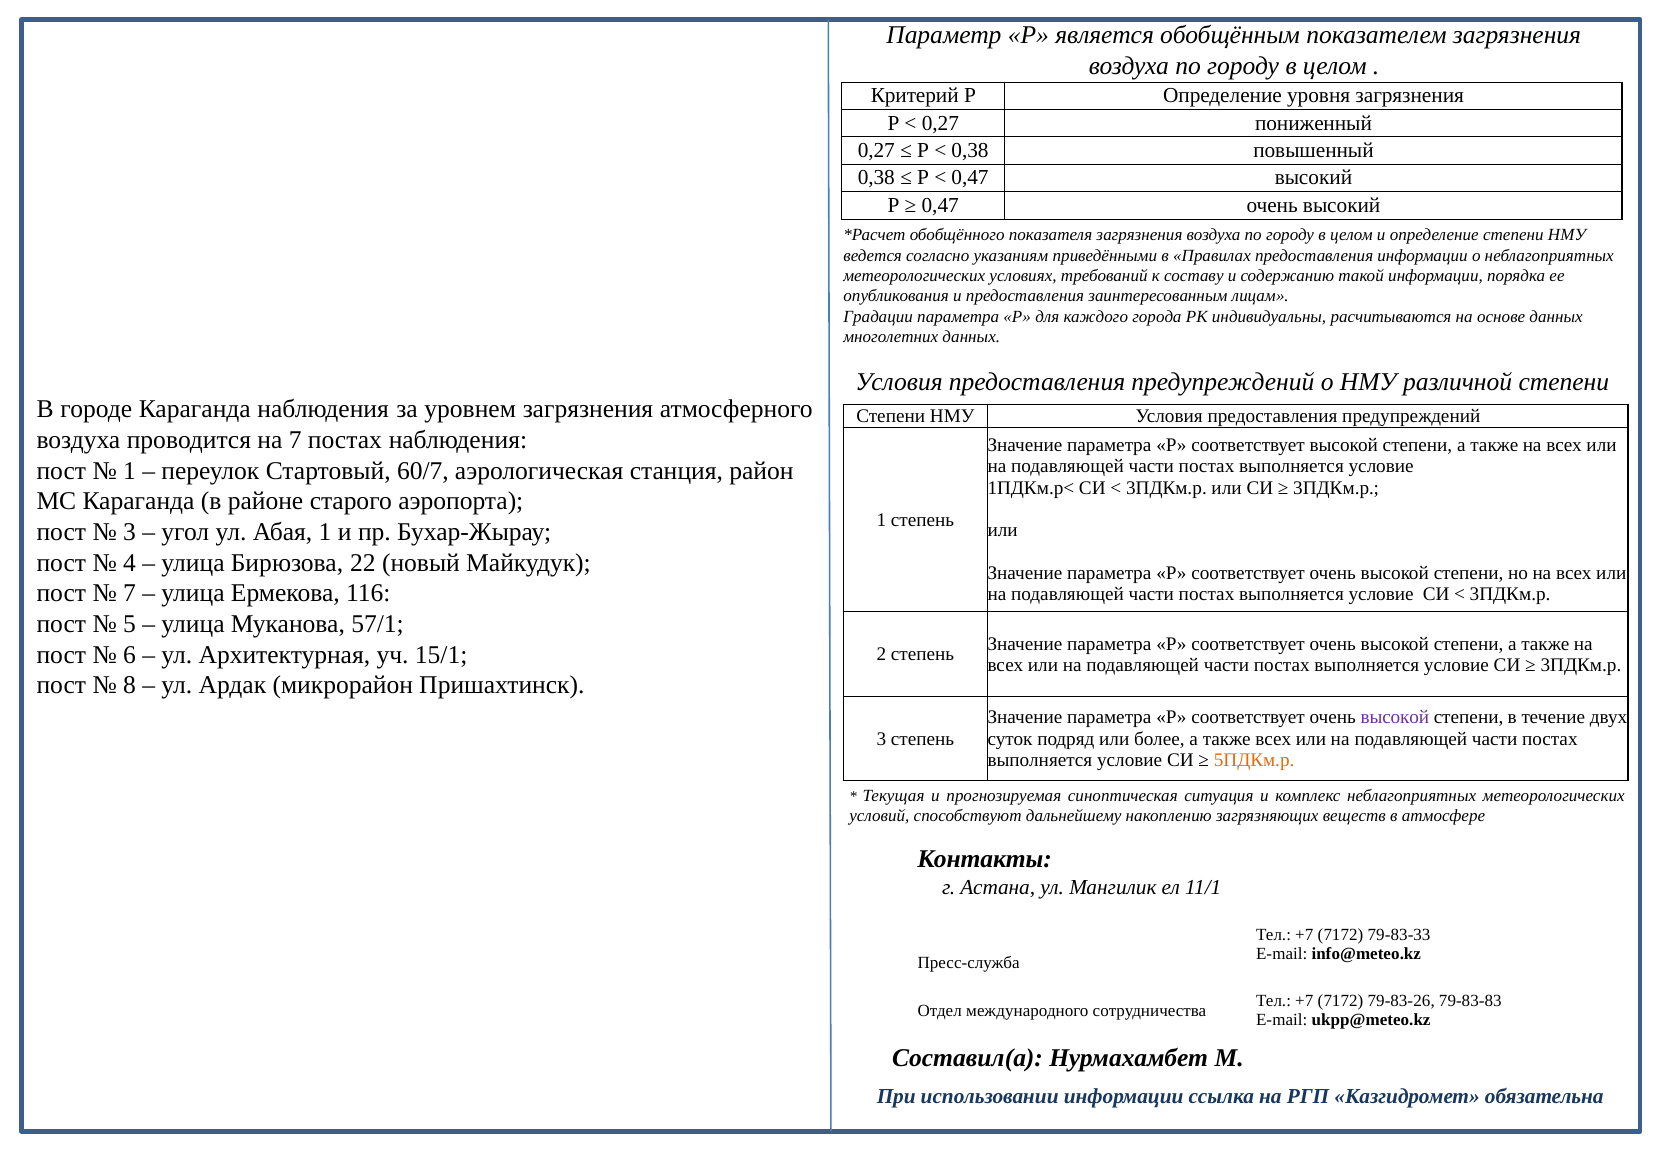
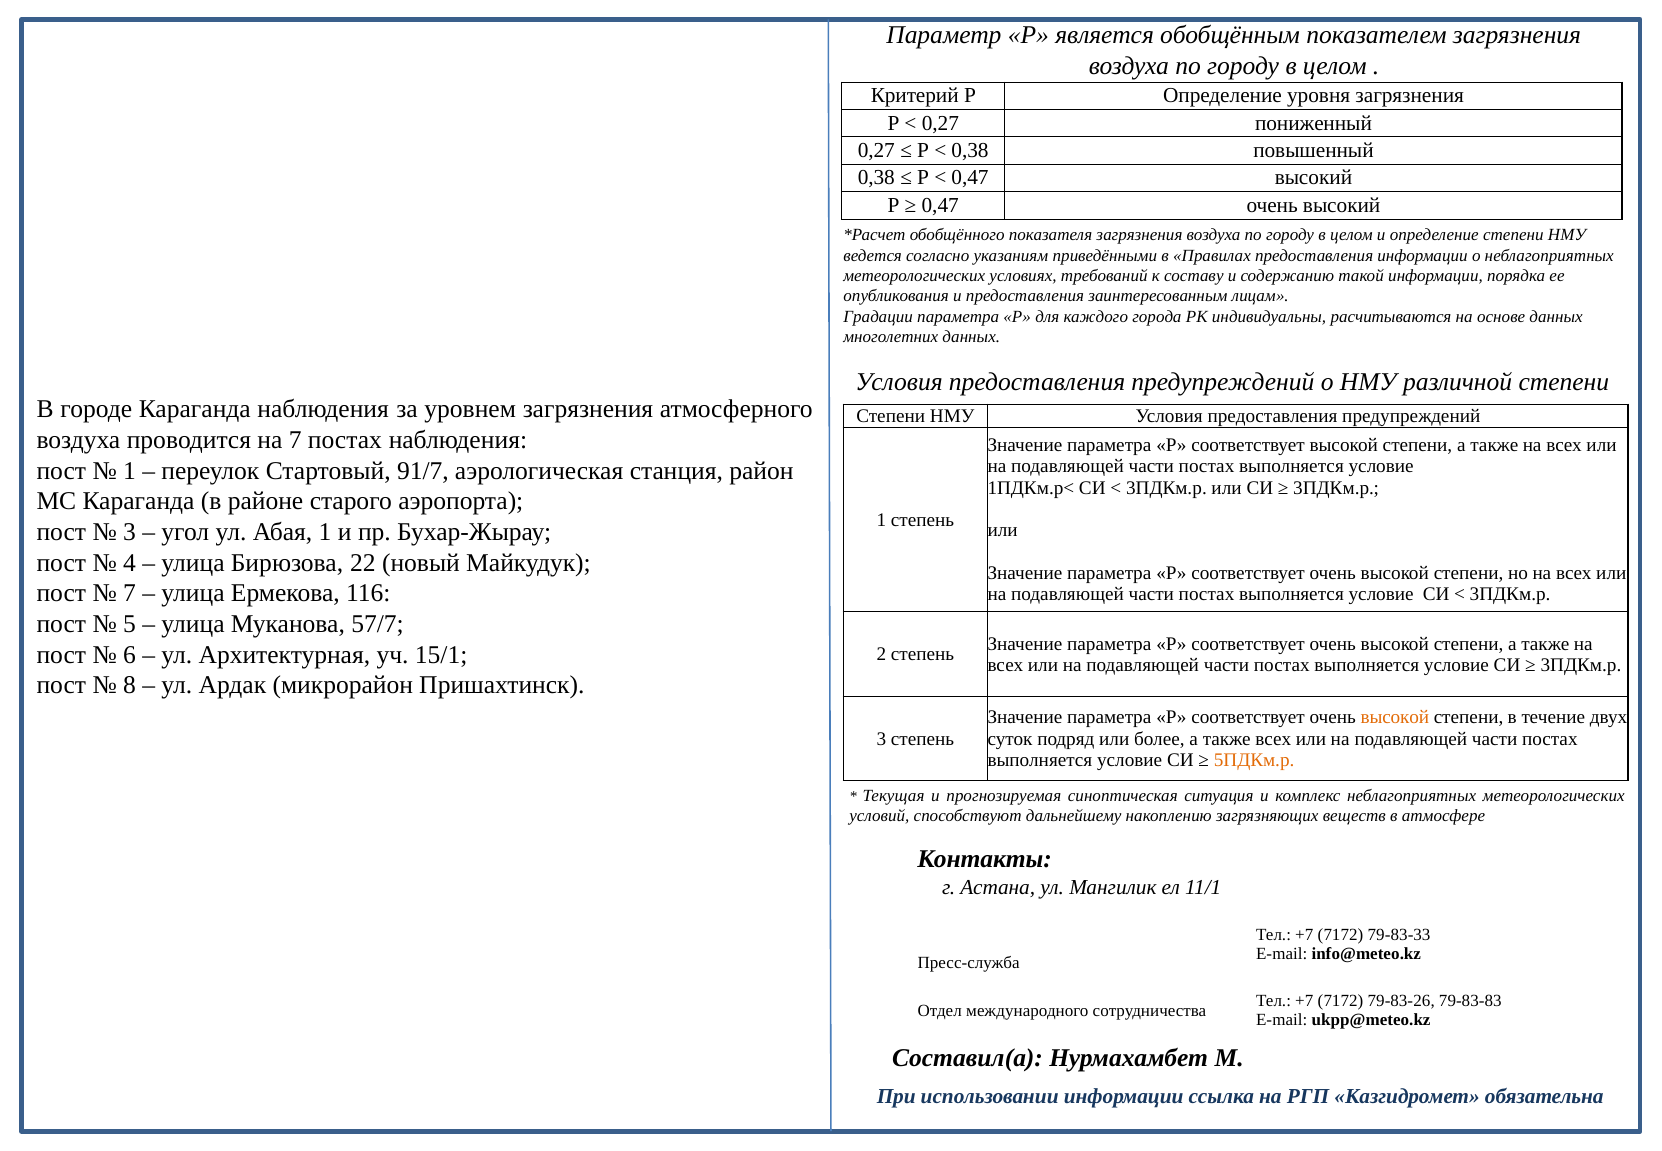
60/7: 60/7 -> 91/7 (423, 471)
57/1: 57/1 -> 57/7 (378, 624)
высокой colour: purple -> orange (1395, 717)
